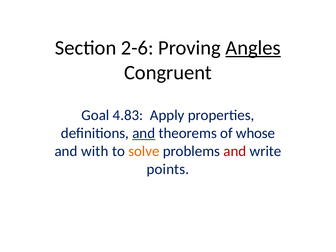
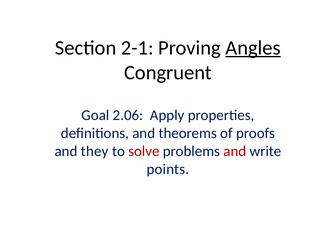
2-6: 2-6 -> 2-1 (137, 48)
4.83: 4.83 -> 2.06 (128, 115)
and underline: present -> none (144, 133)
whose: whose -> proofs (255, 133)
with: with -> they (95, 151)
solve colour: orange -> red (144, 151)
